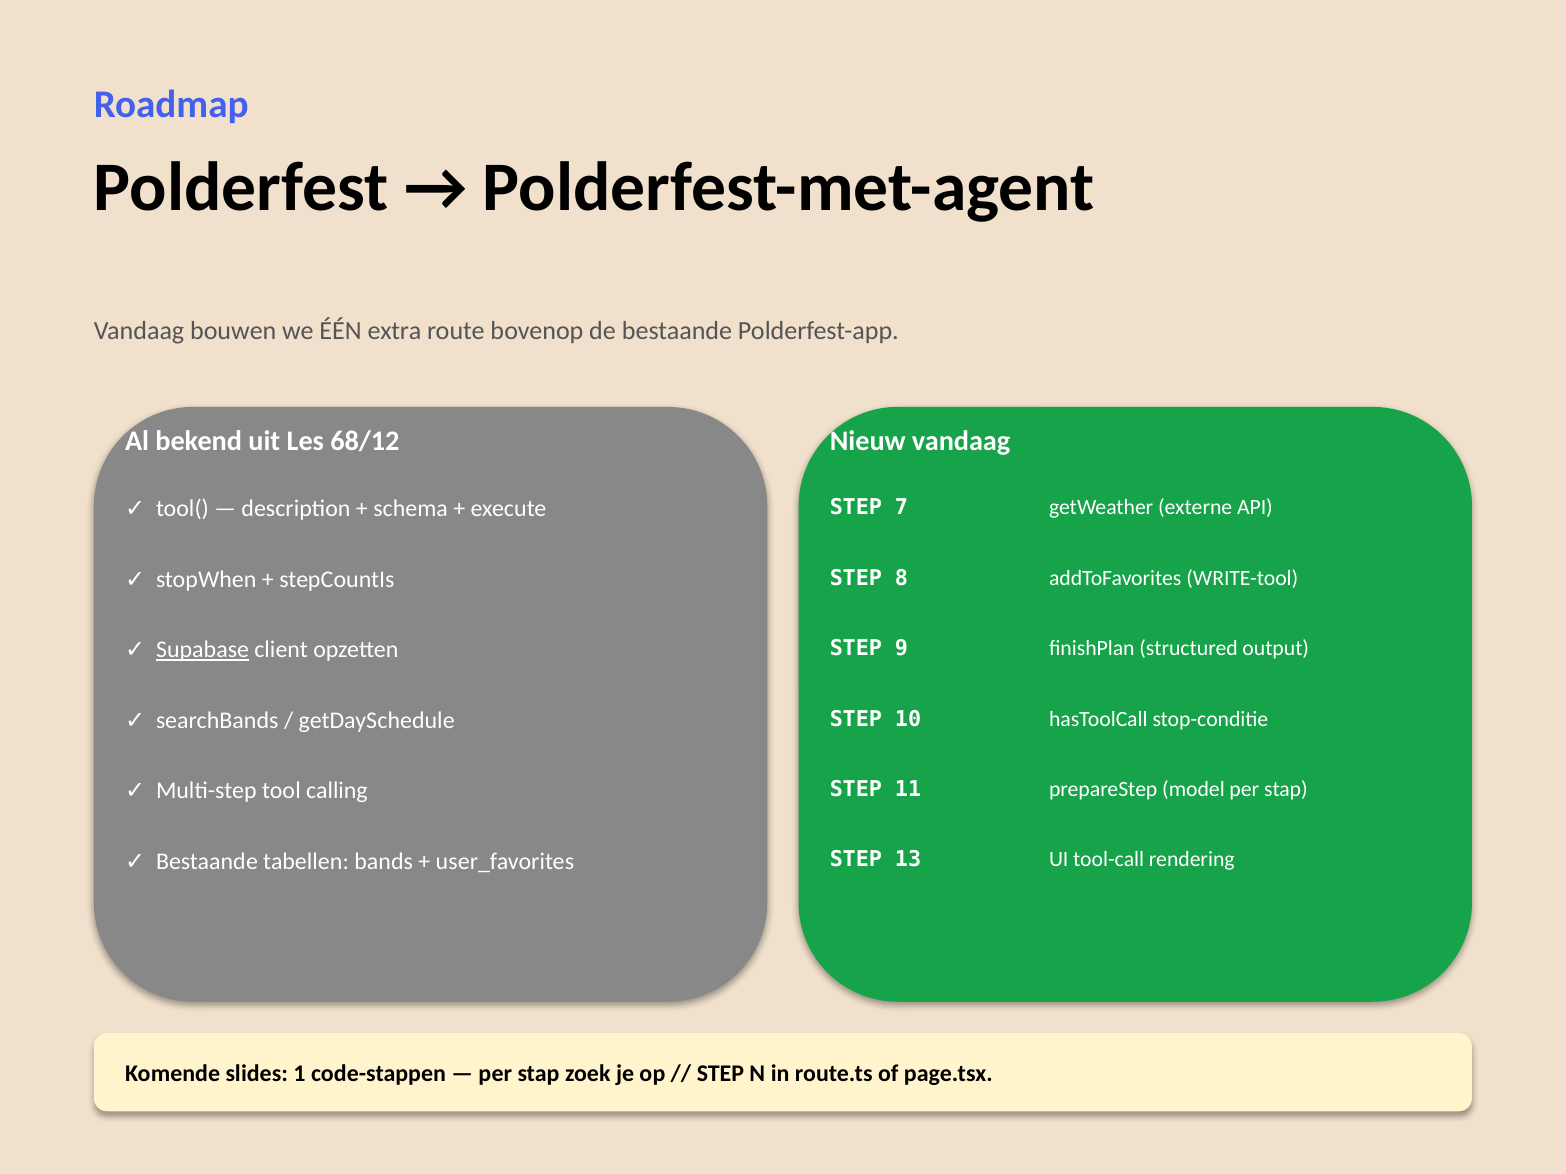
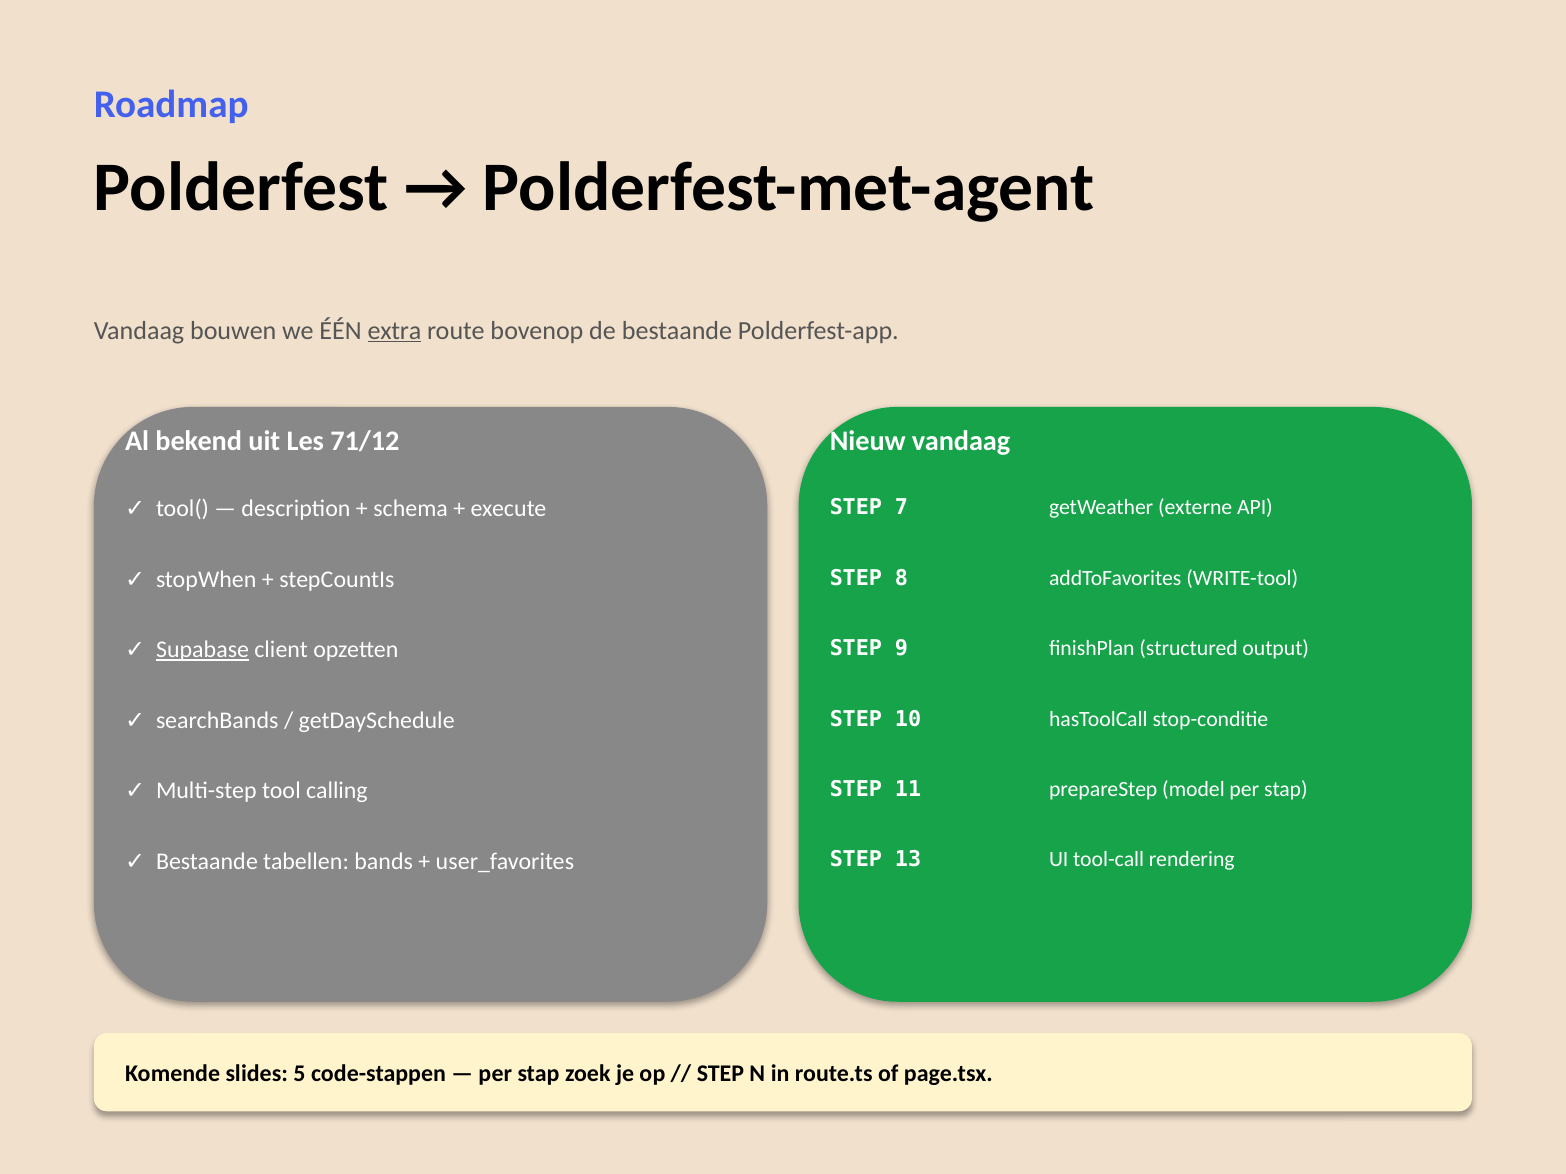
extra underline: none -> present (394, 331)
68/12: 68/12 -> 71/12 (365, 442)
1: 1 -> 5 (299, 1074)
